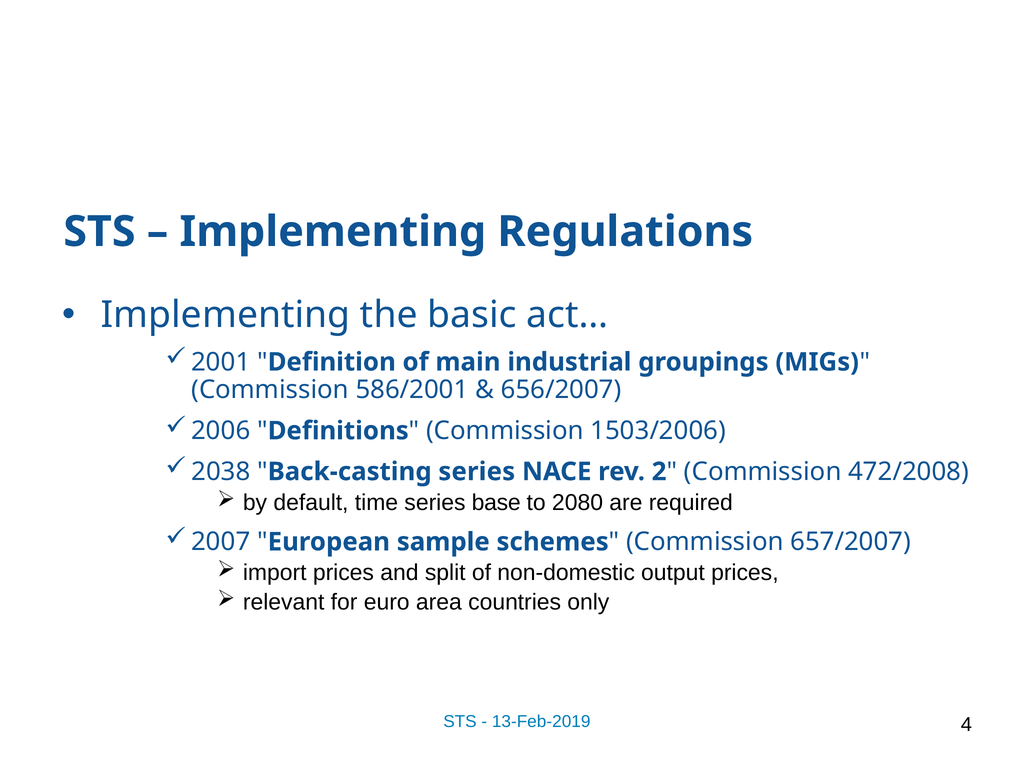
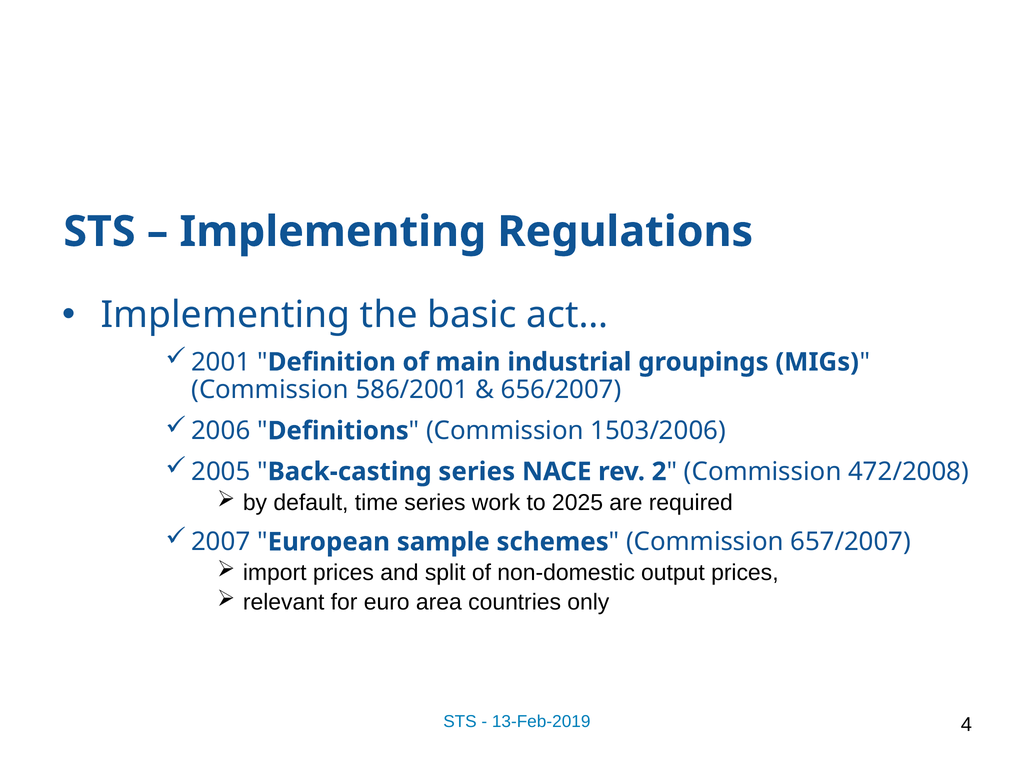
2038: 2038 -> 2005 (221, 472)
base: base -> work (496, 503)
2080: 2080 -> 2025 (578, 503)
